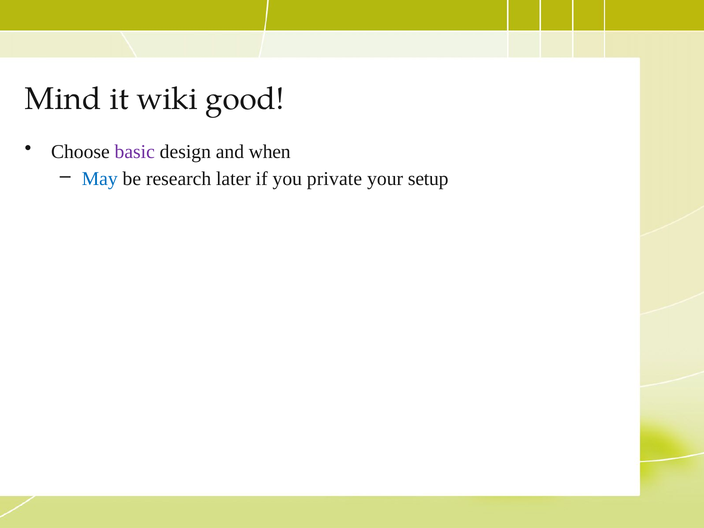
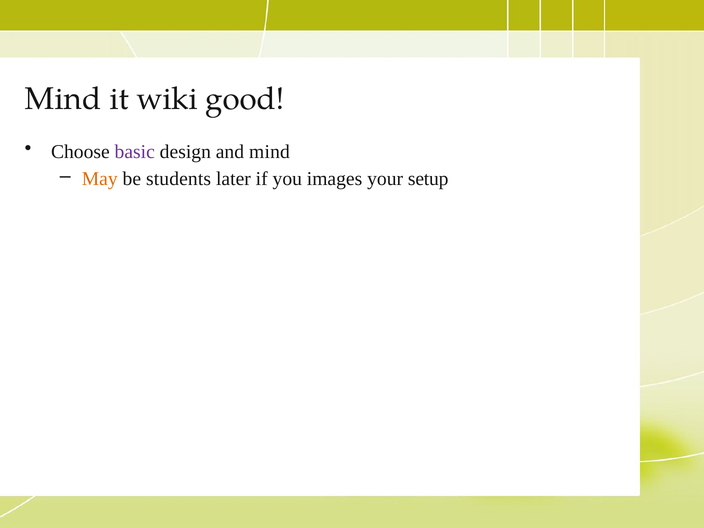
and when: when -> mind (270, 152)
May colour: blue -> orange (100, 179)
research: research -> students (179, 179)
private: private -> images (335, 179)
